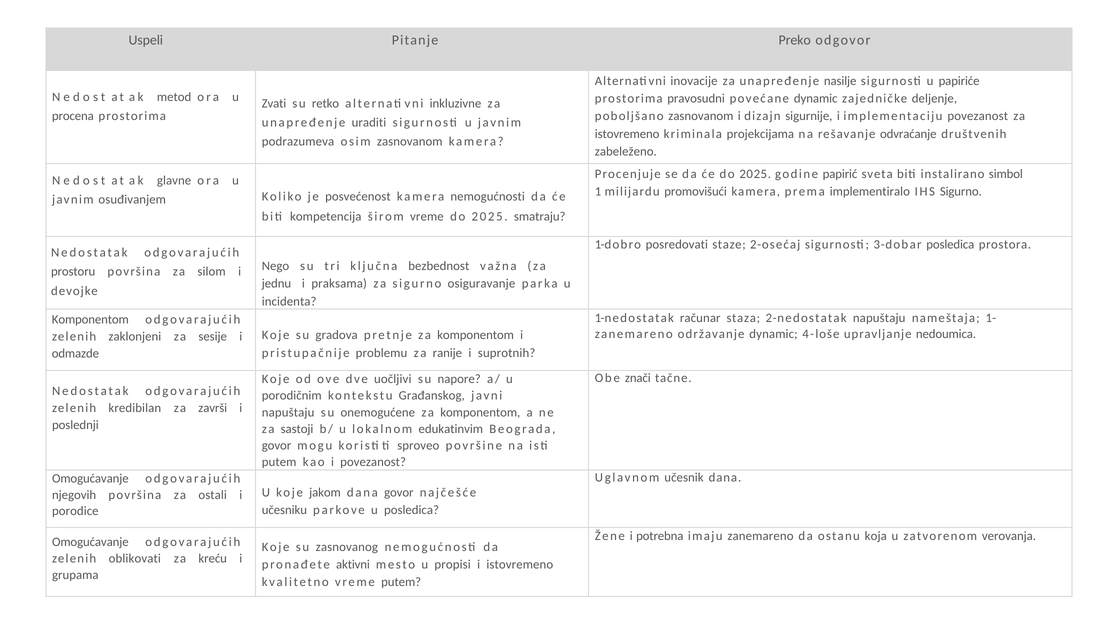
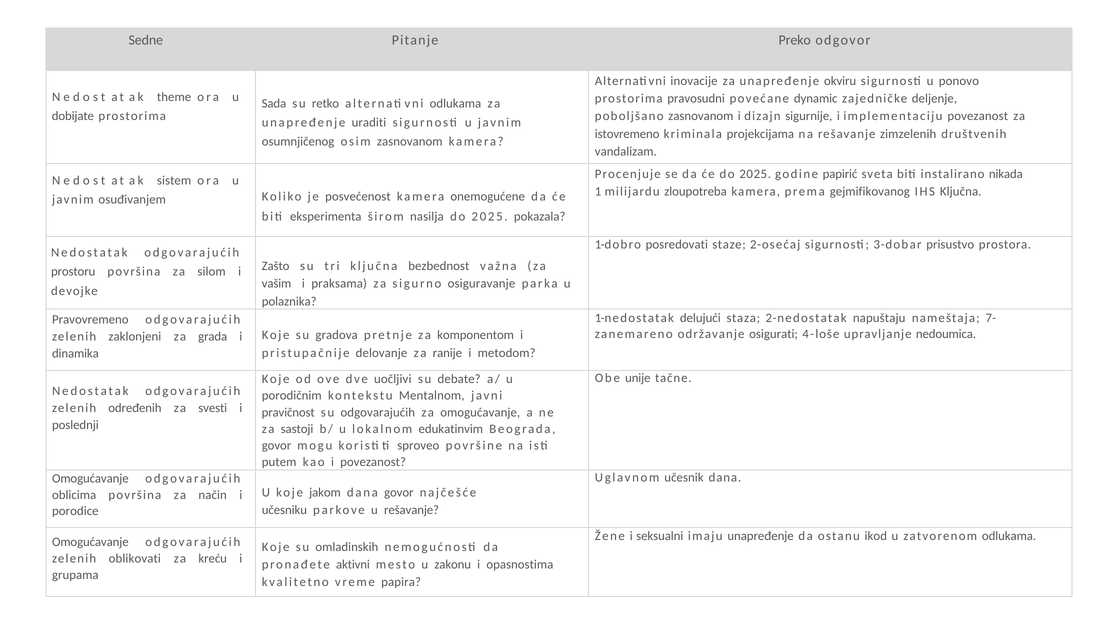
Uspeli: Uspeli -> Sedne (146, 40)
nasilje: nasilje -> okviru (840, 81)
papiriće: papiriće -> ponovo (959, 81)
metod: metod -> theme (174, 97)
Zvati: Zvati -> Sada (274, 104)
inkluzivne: inkluzivne -> odlukama (455, 104)
procena: procena -> dobijate (73, 116)
odvraćanje: odvraćanje -> zimzelenih (908, 134)
podrazumeva: podrazumeva -> osumnjičenog (298, 142)
zabeleženo: zabeleženo -> vandalizam (626, 151)
simbol: simbol -> nikada (1006, 174)
glavne: glavne -> sistem (174, 180)
promovišući: promovišući -> zloupotreba (696, 192)
implementiralo: implementiralo -> gejmifikovanog (870, 192)
IHS Sigurno: Sigurno -> Ključna (961, 192)
kamera nemogućnosti: nemogućnosti -> onemogućene (488, 196)
kompetencija: kompetencija -> eksperimenta (326, 217)
širom vreme: vreme -> nasilja (427, 217)
smatraju: smatraju -> pokazala (540, 217)
3-dobar posledica: posledica -> prisustvo (950, 244)
Nego: Nego -> Zašto (276, 266)
jednu: jednu -> vašim (277, 283)
incidenta: incidenta -> polaznika (289, 301)
računar: računar -> delujući (700, 318)
1-: 1- -> 7- (991, 318)
Komponentom: Komponentom -> Pravovremeno (90, 319)
održavanje dynamic: dynamic -> osigurati (774, 334)
sesije: sesije -> grada (213, 336)
problemu: problemu -> delovanje (382, 352)
suprotnih: suprotnih -> metodom (507, 352)
odmazde: odmazde -> dinamika (75, 353)
znači: znači -> unije (638, 378)
napore: napore -> debate (459, 379)
Građanskog: Građanskog -> Mentalnom (432, 395)
kredibilan: kredibilan -> određenih (135, 408)
završi: završi -> svesti (213, 408)
napuštaju: napuštaju -> pravičnost (288, 412)
su onemogućene: onemogućene -> odgovarajućih (378, 412)
komponentom: komponentom -> omogućavanje (480, 412)
njegovih: njegovih -> oblicima (74, 494)
ostali: ostali -> način (213, 494)
u posledica: posledica -> rešavanje (412, 510)
potrebna: potrebna -> seksualni (660, 535)
imaju zanemareno: zanemareno -> unapređenje (761, 535)
koja: koja -> ikod (876, 535)
zatvorenom verovanja: verovanja -> odlukama (1009, 535)
zasnovanog: zasnovanog -> omladinskih (347, 547)
propisi: propisi -> zakonu (453, 564)
i istovremeno: istovremeno -> opasnostima (520, 564)
vreme putem: putem -> papira (401, 581)
